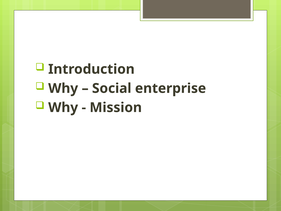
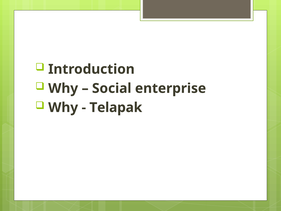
Mission: Mission -> Telapak (116, 107)
